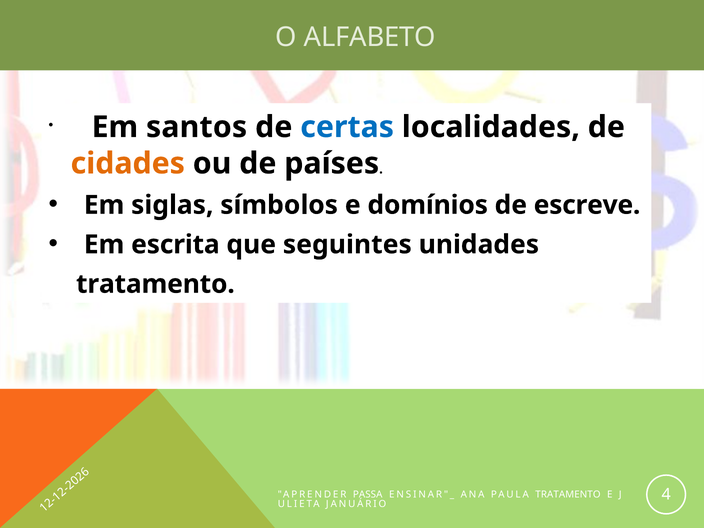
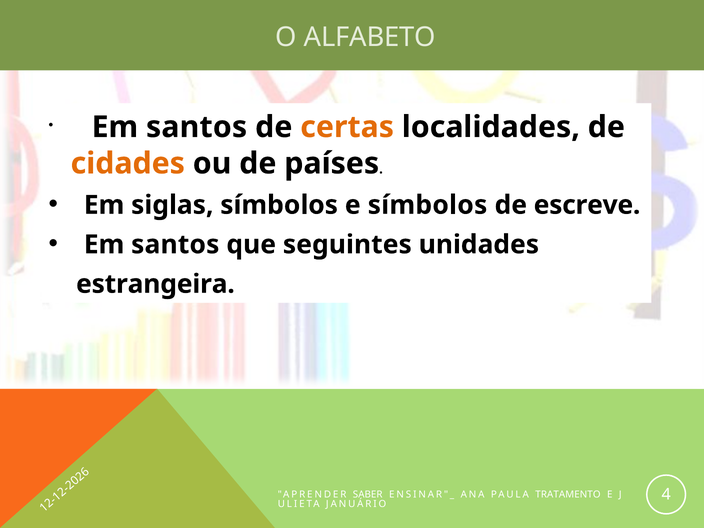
certas colour: blue -> orange (347, 127)
e domínios: domínios -> símbolos (427, 205)
escrita: escrita -> santos (175, 245)
tratamento: tratamento -> estrangeira (155, 284)
PASSA: PASSA -> SABER (368, 494)
